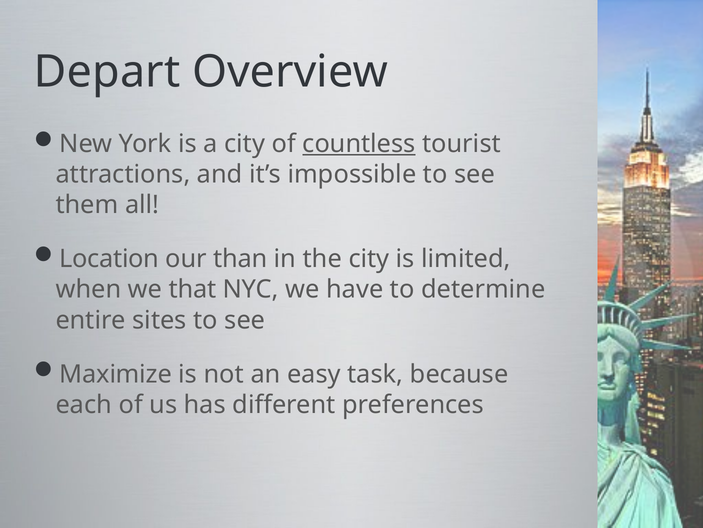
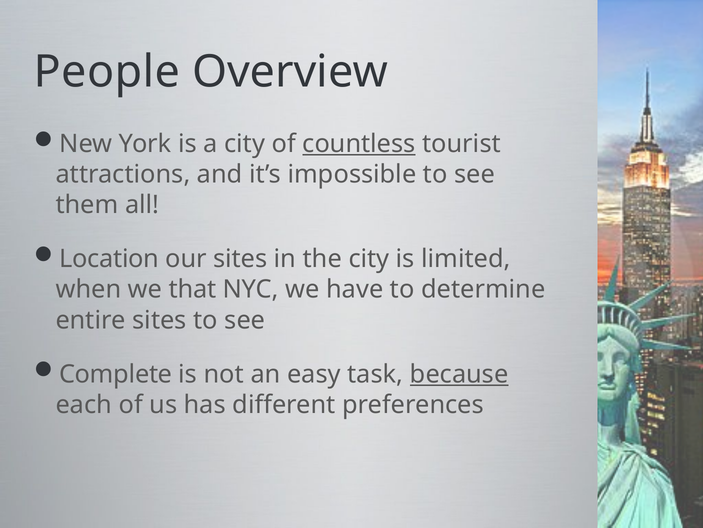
Depart: Depart -> People (107, 72)
our than: than -> sites (240, 259)
Maximize: Maximize -> Complete (116, 374)
because underline: none -> present (459, 374)
